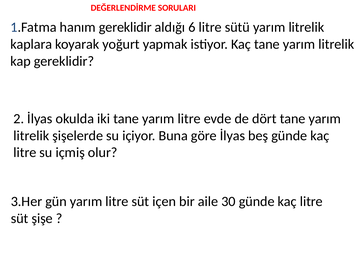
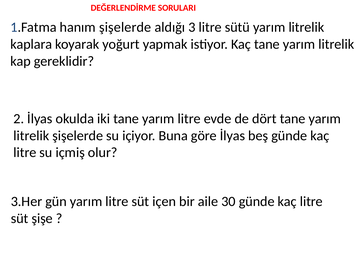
hanım gereklidir: gereklidir -> şişelerde (125, 27)
6: 6 -> 3 (192, 27)
